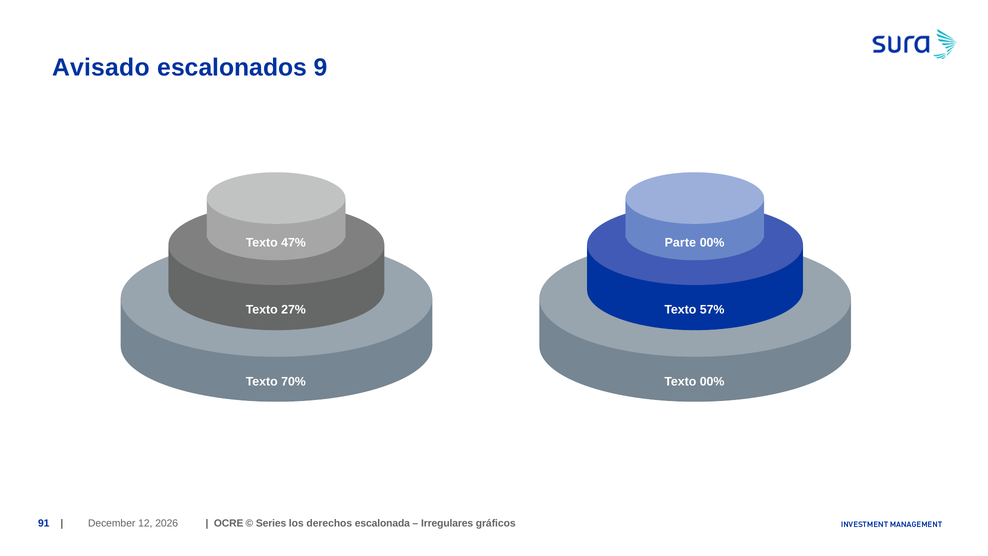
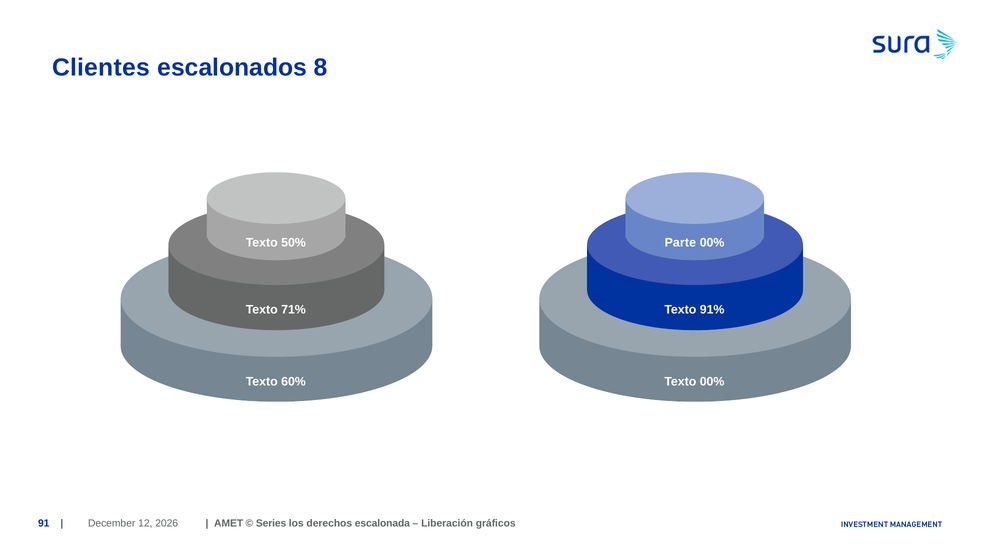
Avisado: Avisado -> Clientes (101, 68)
9: 9 -> 8 (321, 68)
47%: 47% -> 50% (294, 243)
27%: 27% -> 71% (294, 310)
57%: 57% -> 91% (712, 310)
70%: 70% -> 60% (294, 382)
OCRE: OCRE -> AMET (229, 523)
Irregulares: Irregulares -> Liberación (447, 523)
